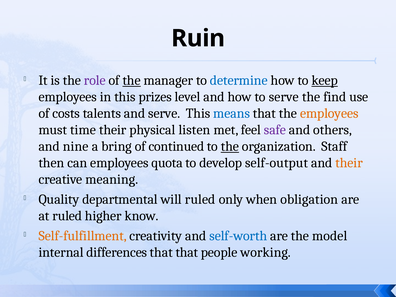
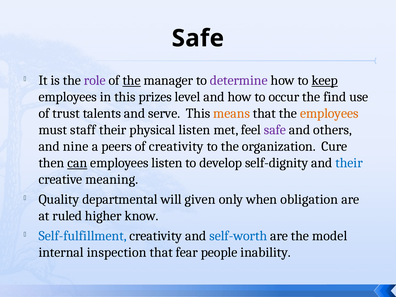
Ruin: Ruin -> Safe (198, 38)
determine colour: blue -> purple (239, 80)
to serve: serve -> occur (284, 97)
costs: costs -> trust (66, 113)
means colour: blue -> orange (232, 113)
time: time -> staff (83, 130)
bring: bring -> peers (117, 146)
of continued: continued -> creativity (176, 146)
the underline: present -> none (230, 146)
Staff: Staff -> Cure (334, 146)
can underline: none -> present (77, 163)
employees quota: quota -> listen (167, 163)
self-output: self-output -> self-dignity (277, 163)
their colour: orange -> blue (349, 163)
will ruled: ruled -> given (200, 199)
Self-fulfillment colour: orange -> blue (83, 236)
differences: differences -> inspection (117, 252)
that that: that -> fear (187, 252)
working: working -> inability (266, 252)
